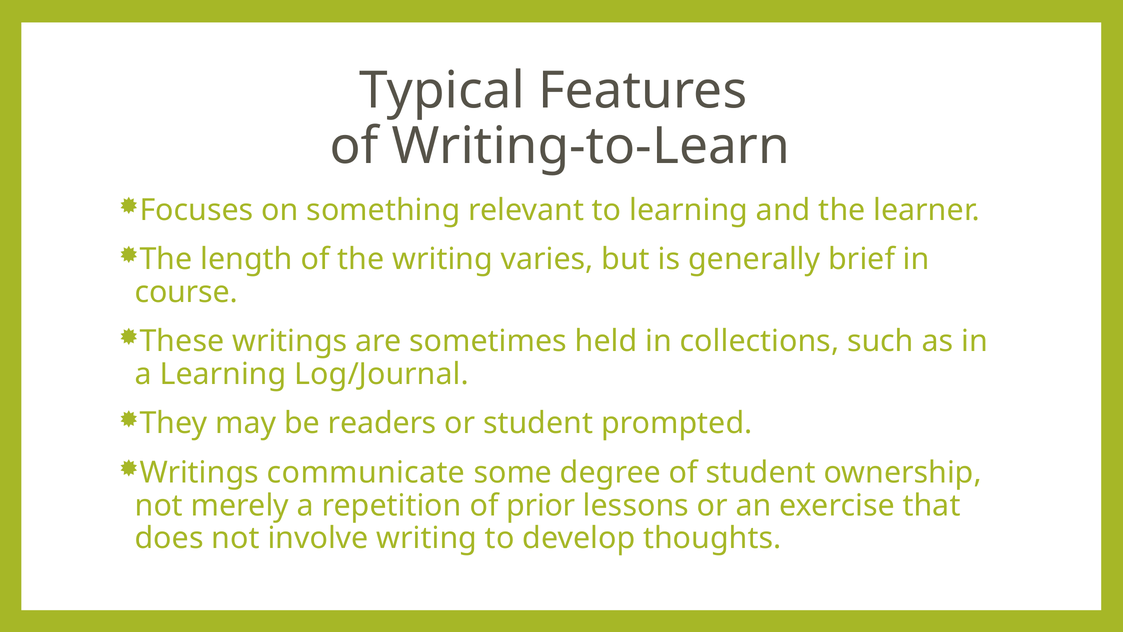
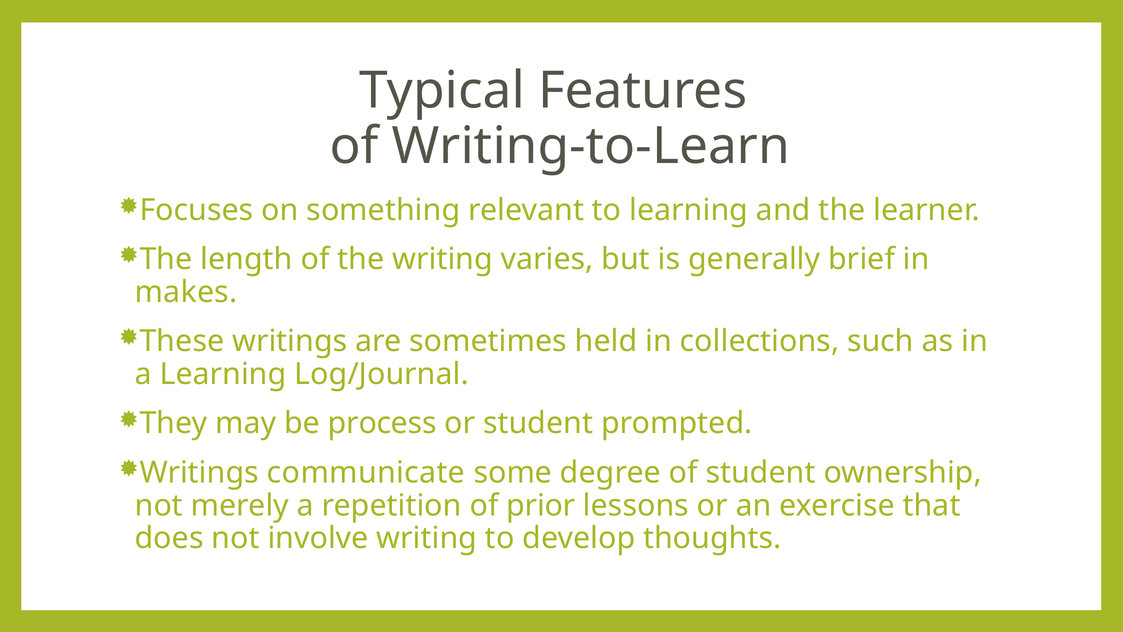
course: course -> makes (186, 292)
readers: readers -> process (382, 423)
